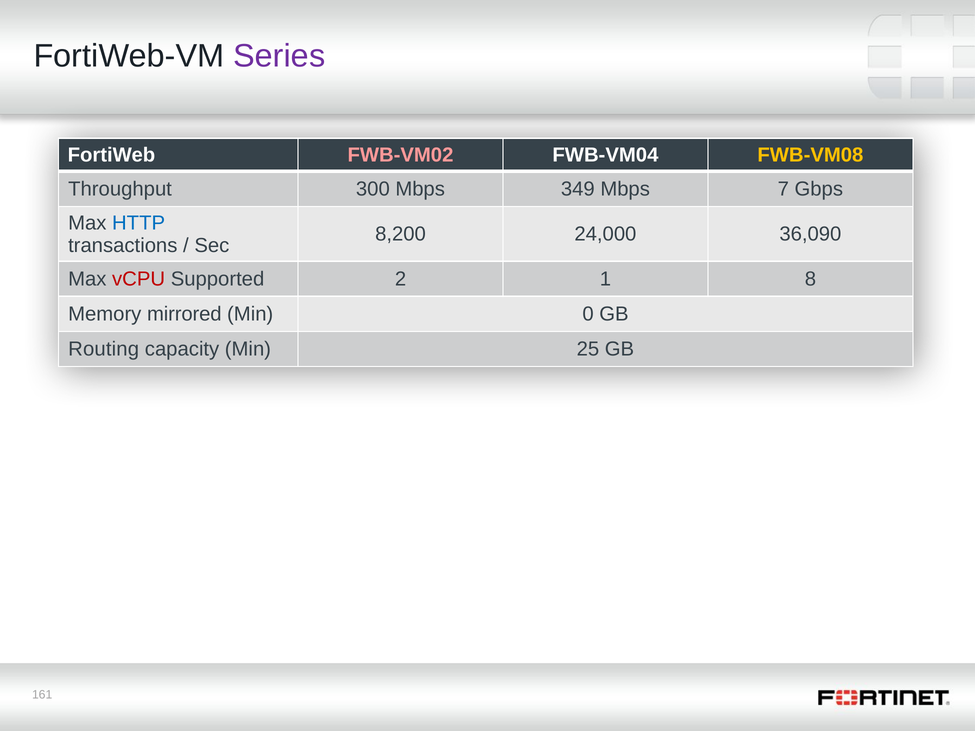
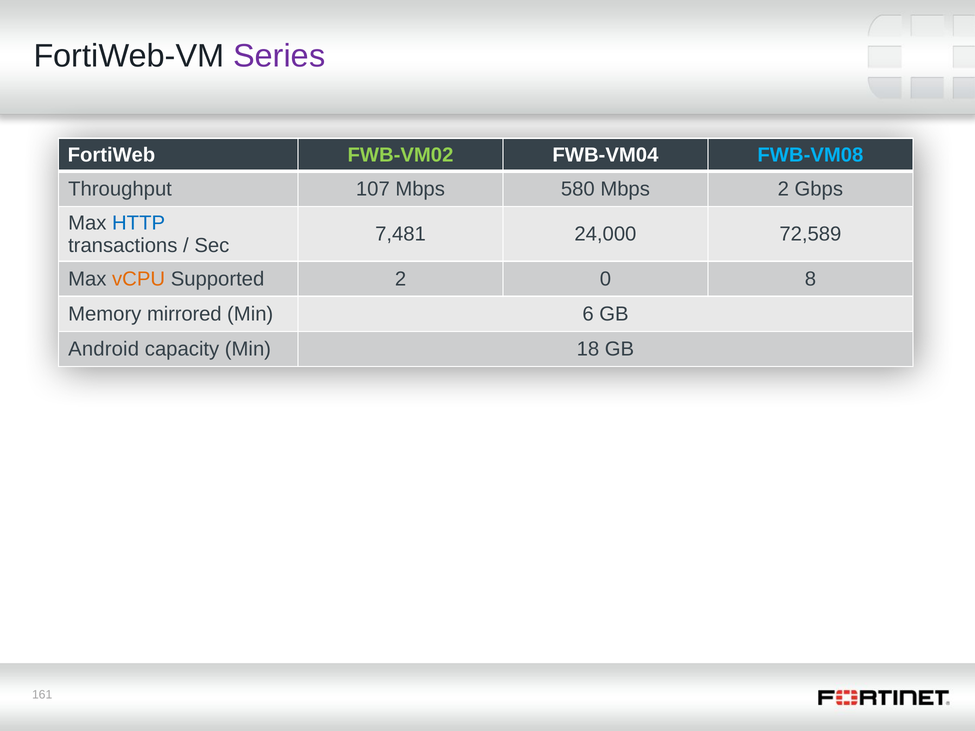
FWB-VM02 colour: pink -> light green (400, 155)
FWB-VM08 colour: yellow -> light blue (810, 155)
300: 300 -> 107 (373, 189)
349: 349 -> 580 (578, 189)
Mbps 7: 7 -> 2 (783, 189)
8,200: 8,200 -> 7,481 (401, 234)
36,090: 36,090 -> 72,589 (810, 234)
vCPU colour: red -> orange (139, 279)
1: 1 -> 0 (606, 279)
0: 0 -> 6 (588, 314)
Routing: Routing -> Android (104, 349)
25: 25 -> 18 (588, 349)
